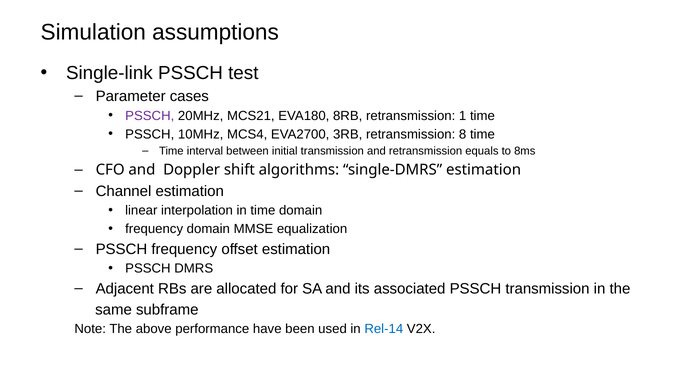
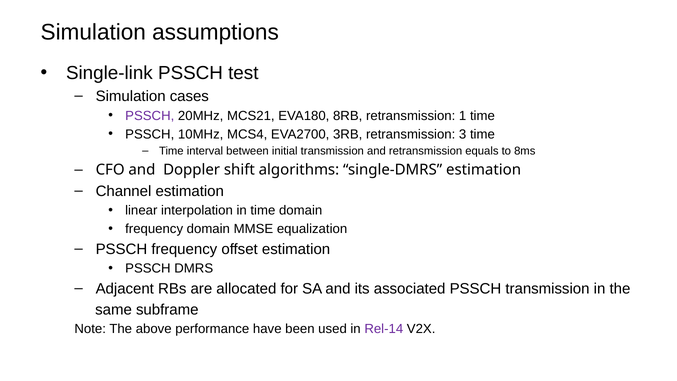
Parameter: Parameter -> Simulation (131, 96)
8: 8 -> 3 (463, 134)
Rel-14 colour: blue -> purple (384, 329)
